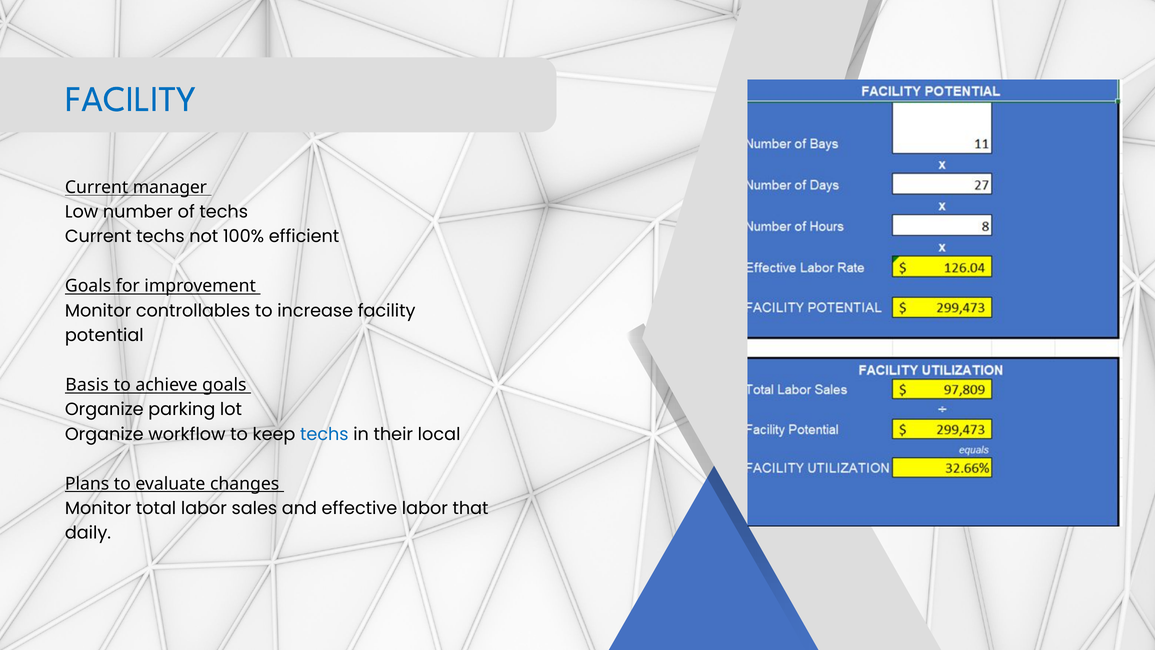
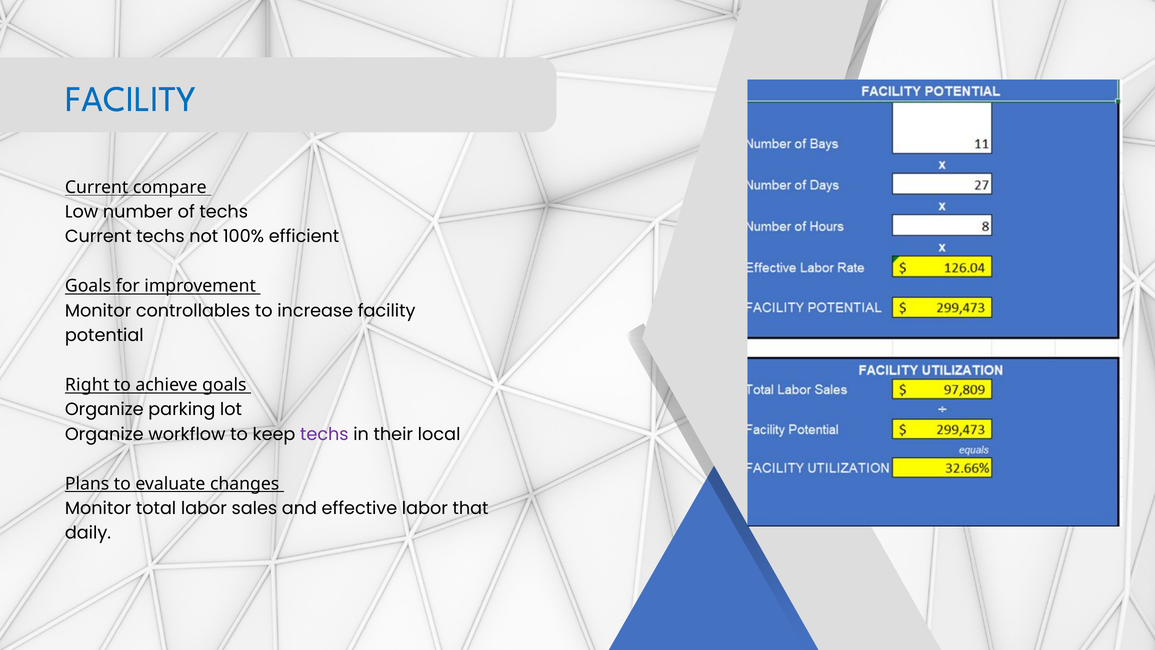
manager: manager -> compare (170, 187)
Basis: Basis -> Right (87, 385)
techs colour: blue -> purple (324, 434)
